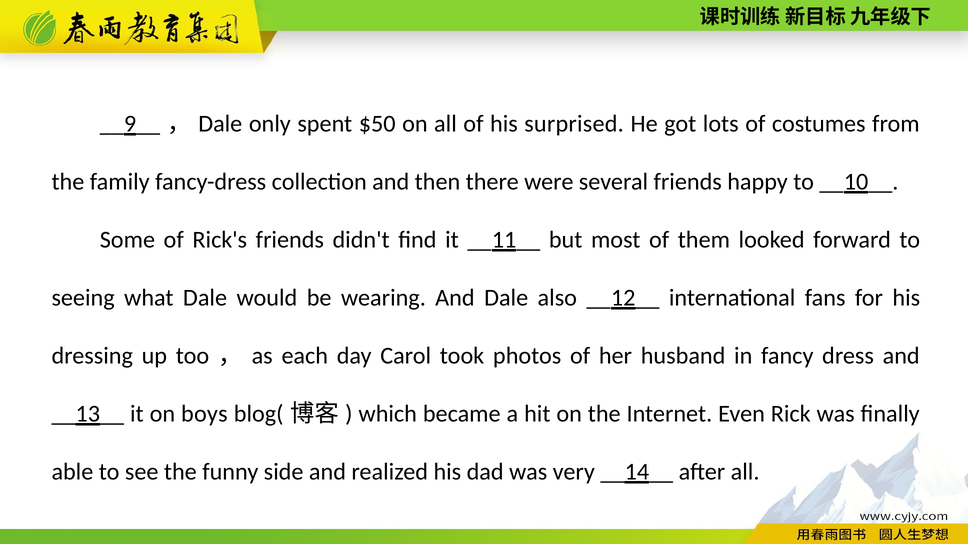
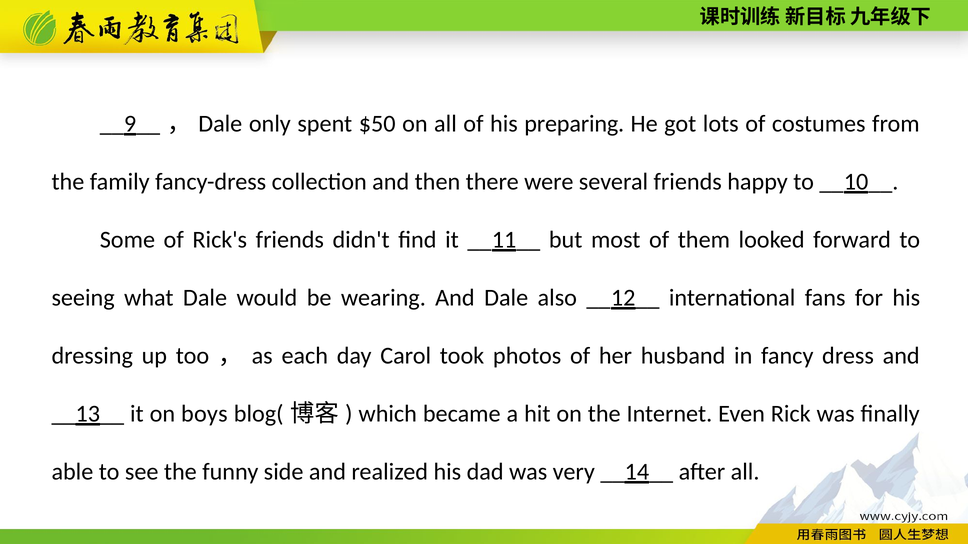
surprised: surprised -> preparing (574, 124)
